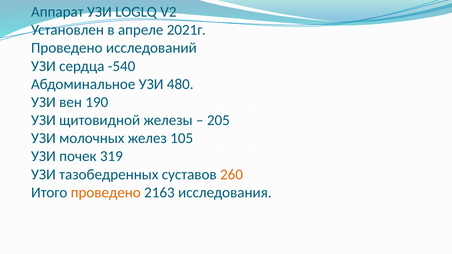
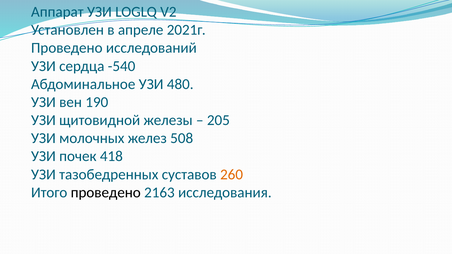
105: 105 -> 508 (182, 138)
319: 319 -> 418 (111, 157)
проведено colour: orange -> black (106, 193)
